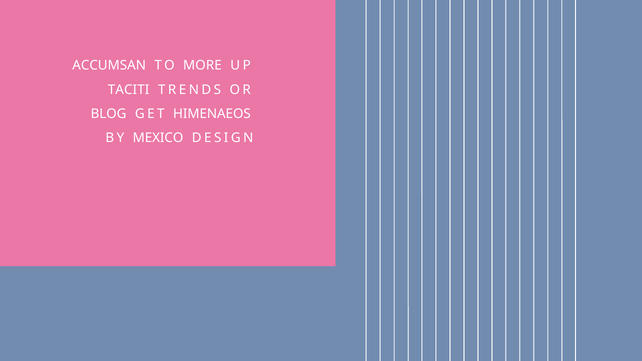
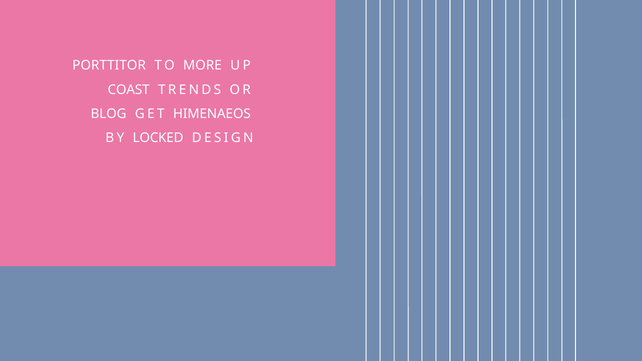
ACCUMSAN: ACCUMSAN -> PORTTITOR (109, 66)
TACITI: TACITI -> COAST (129, 90)
MEXICO: MEXICO -> LOCKED (158, 138)
